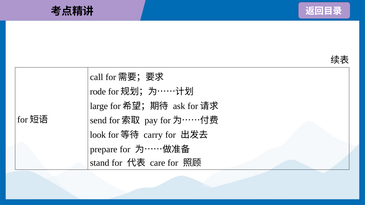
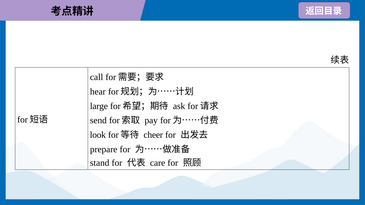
rode: rode -> hear (98, 92)
carry: carry -> cheer (153, 135)
